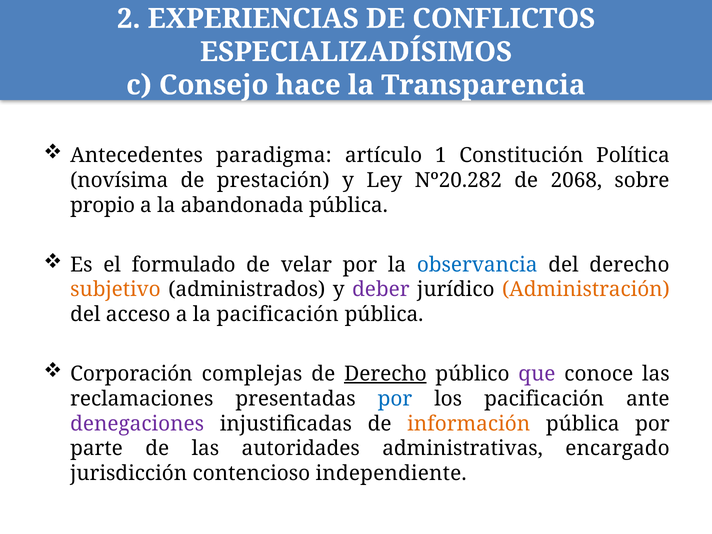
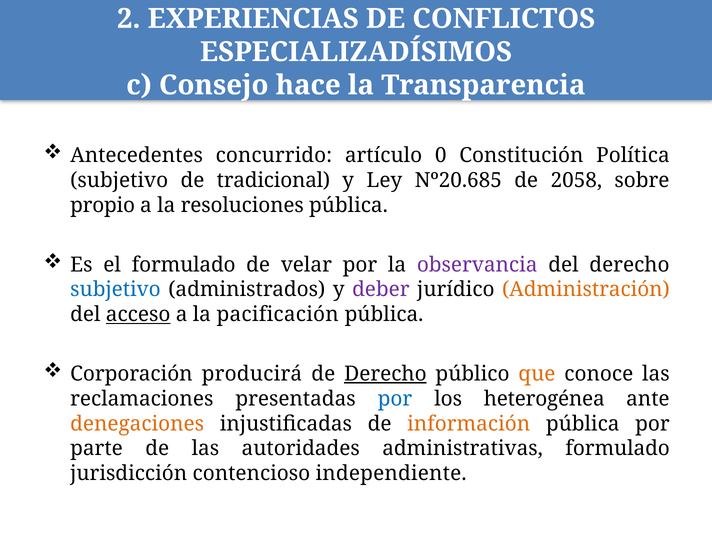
paradigma: paradigma -> concurrido (274, 156)
1: 1 -> 0 (441, 156)
novísima: novísima -> subjetivo (119, 180)
prestación: prestación -> tradicional (273, 180)
Nº20.282: Nº20.282 -> Nº20.685 (458, 180)
2068: 2068 -> 2058 (576, 180)
abandonada: abandonada -> resoluciones (242, 205)
observancia colour: blue -> purple (477, 265)
subjetivo colour: orange -> blue (115, 290)
acceso underline: none -> present (138, 314)
complejas: complejas -> producirá (252, 374)
que colour: purple -> orange (537, 374)
los pacificación: pacificación -> heterogénea (544, 399)
denegaciones colour: purple -> orange (137, 424)
administrativas encargado: encargado -> formulado (618, 449)
